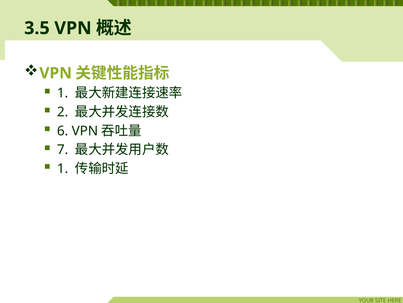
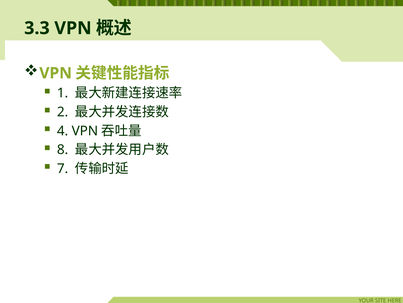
3.5: 3.5 -> 3.3 (37, 28)
6: 6 -> 4 (63, 131)
7: 7 -> 8 (63, 149)
1: 1 -> 7 (63, 168)
